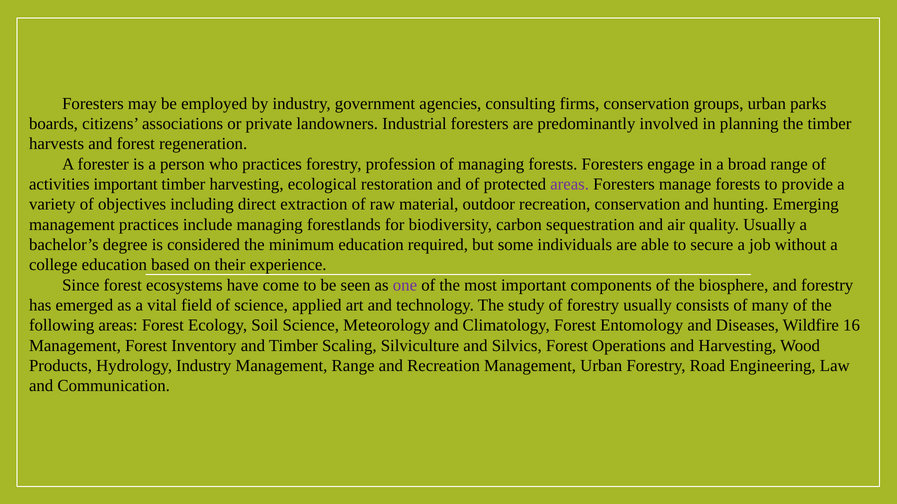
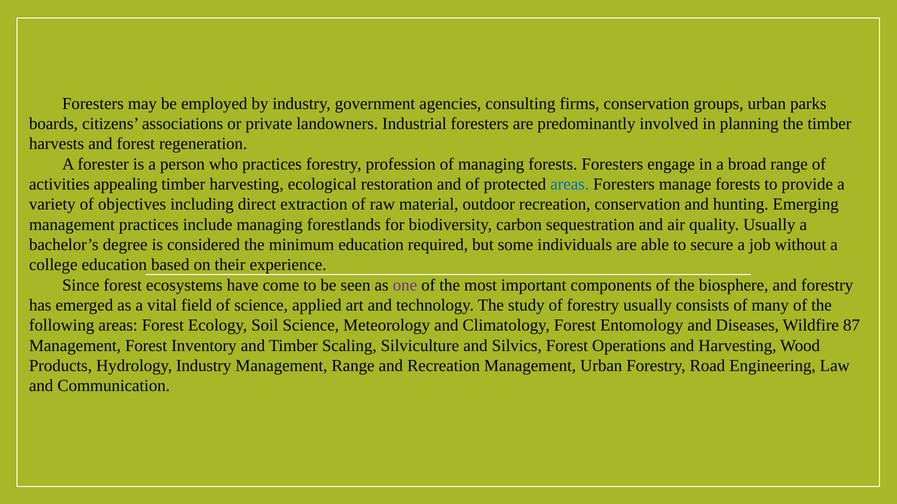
activities important: important -> appealing (126, 184)
areas colour: purple -> blue (570, 184)
16: 16 -> 87 (852, 326)
